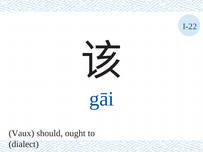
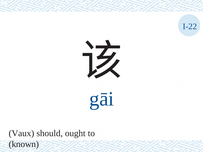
dialect: dialect -> known (24, 144)
